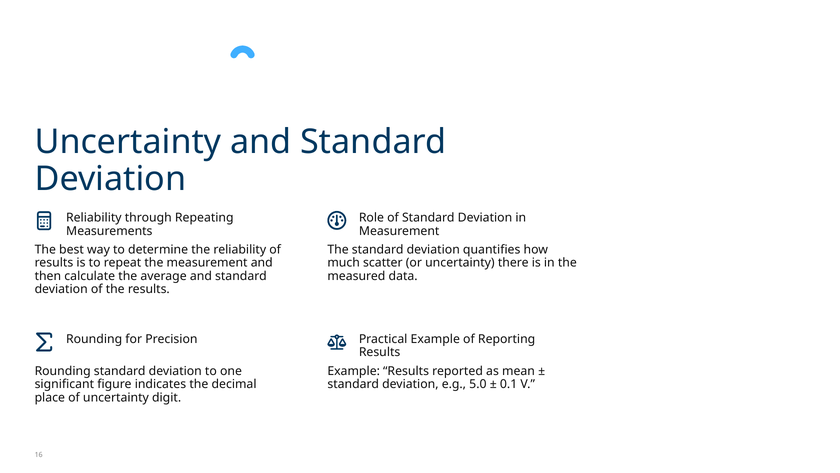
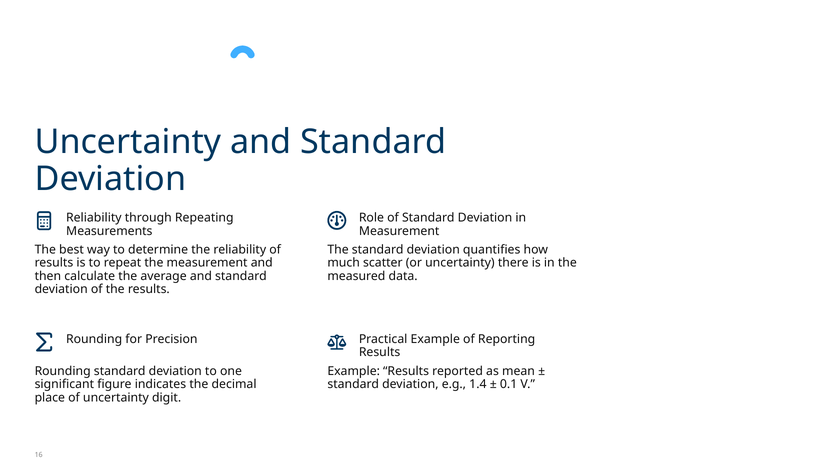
5.0: 5.0 -> 1.4 (478, 384)
